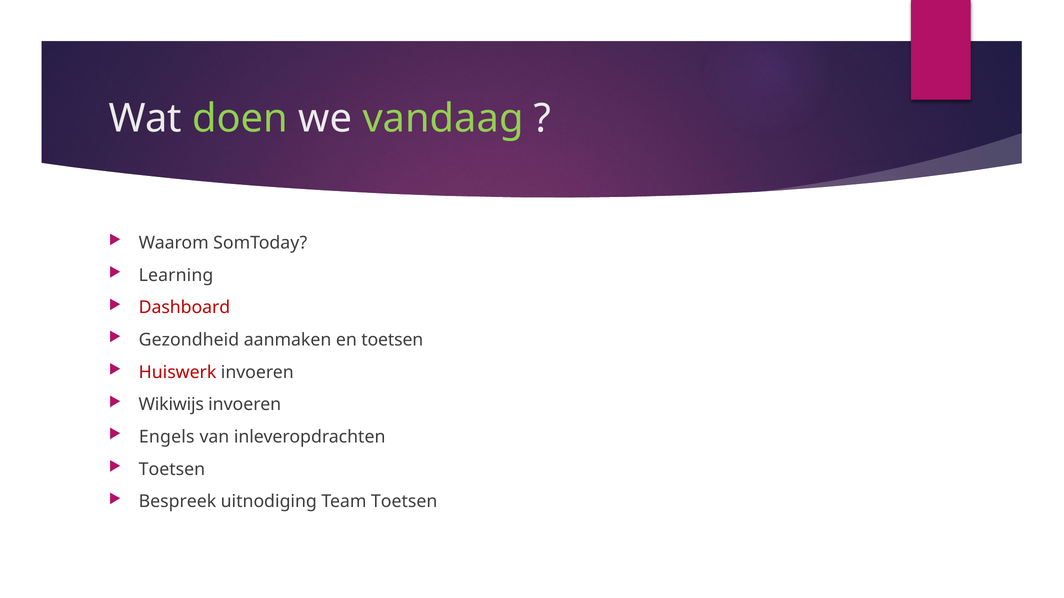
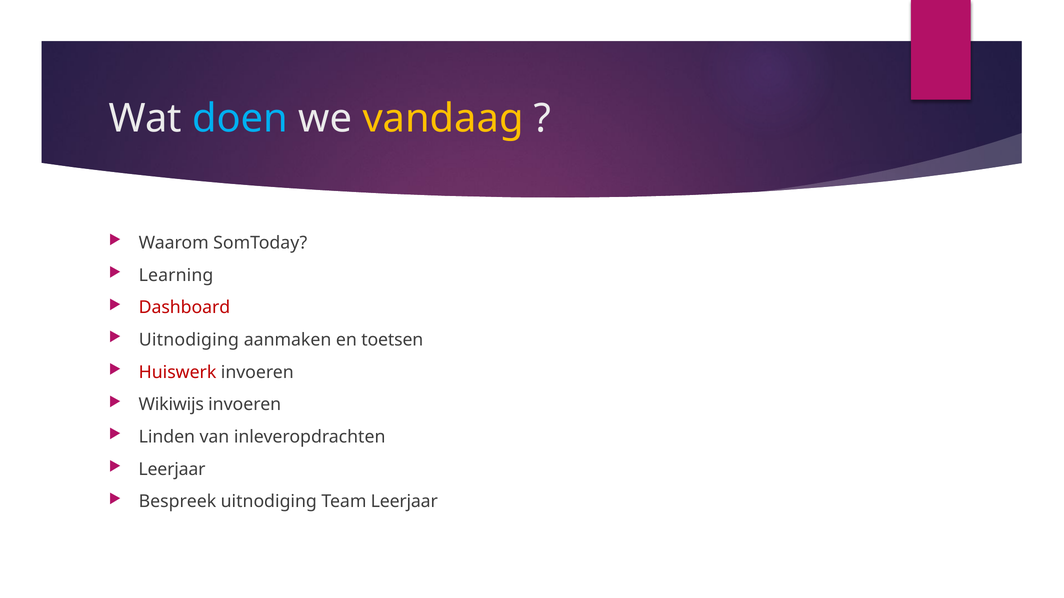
doen colour: light green -> light blue (240, 119)
vandaag colour: light green -> yellow (443, 119)
Gezondheid: Gezondheid -> Uitnodiging (189, 340)
Engels: Engels -> Linden (167, 437)
Toetsen: Toetsen -> Leerjaar (172, 470)
Team Toetsen: Toetsen -> Leerjaar (404, 502)
